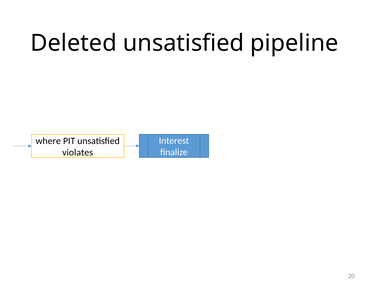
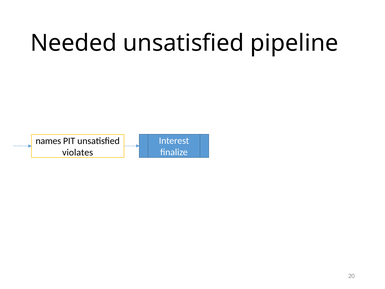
Deleted: Deleted -> Needed (74, 43)
where: where -> names (48, 141)
